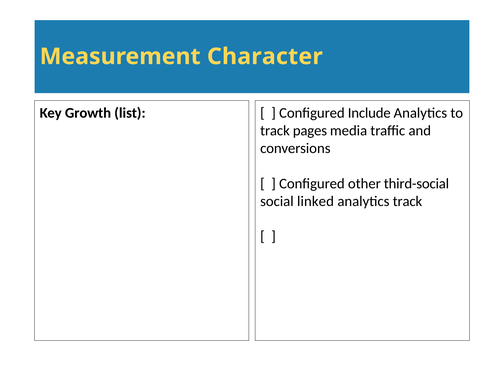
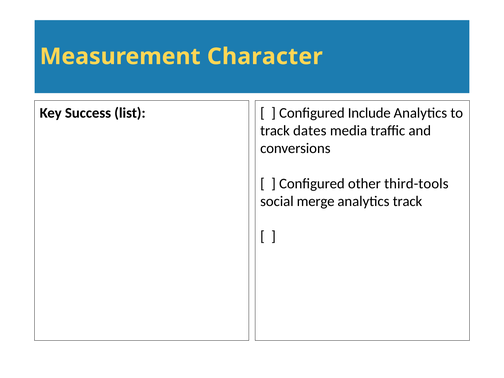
Growth: Growth -> Success (88, 113)
pages: pages -> dates (310, 131)
third-social: third-social -> third-tools (416, 184)
linked: linked -> merge (316, 201)
